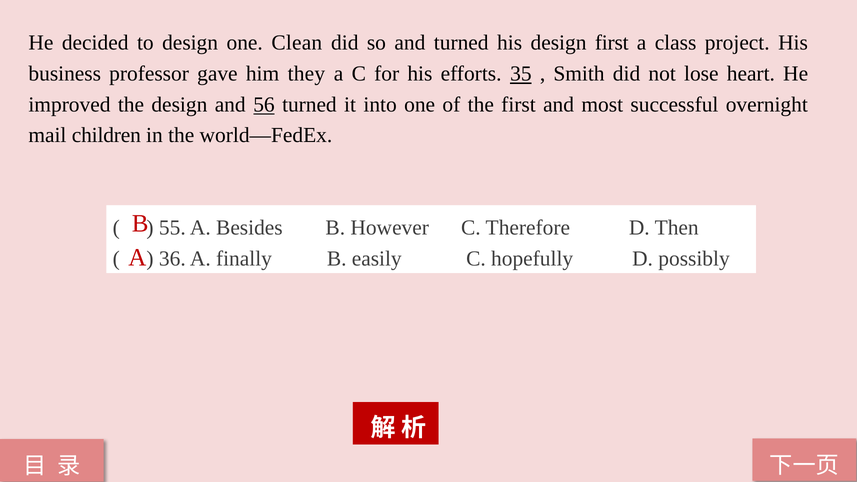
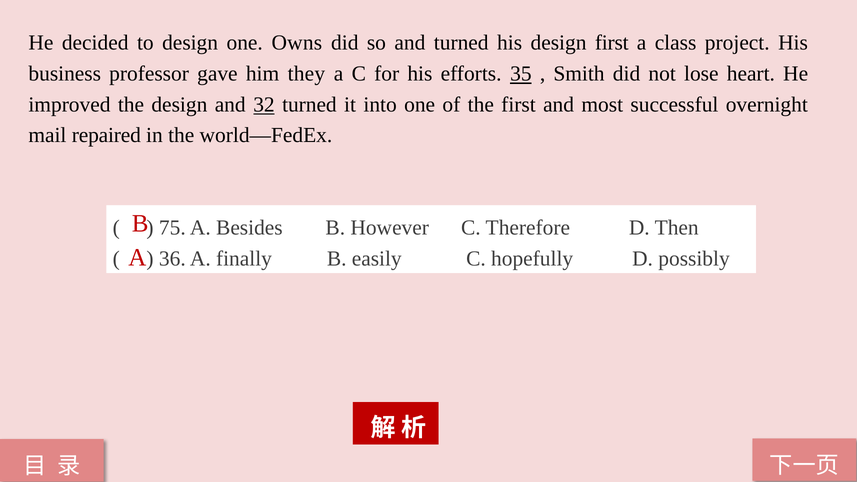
Clean: Clean -> Owns (297, 43)
56: 56 -> 32 (264, 105)
children: children -> repaired (106, 135)
55: 55 -> 75 (172, 228)
